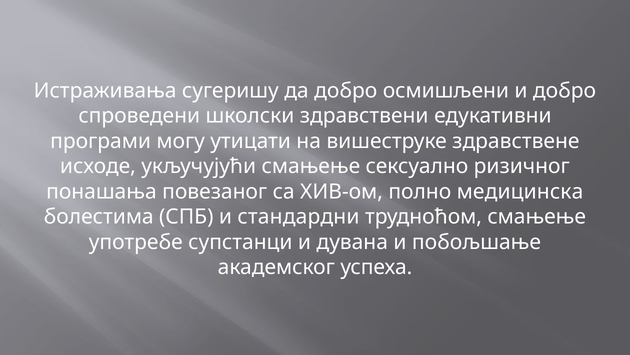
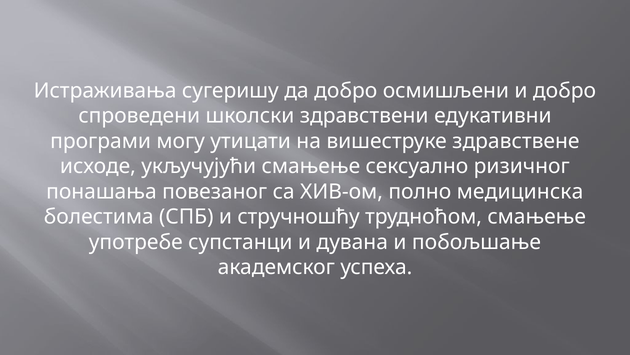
стандардни: стандардни -> стручношћу (299, 216)
